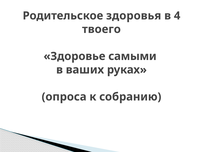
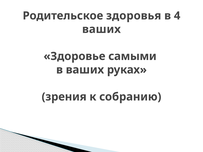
твоего: твоего -> ваших (101, 29)
опроса: опроса -> зрения (64, 97)
